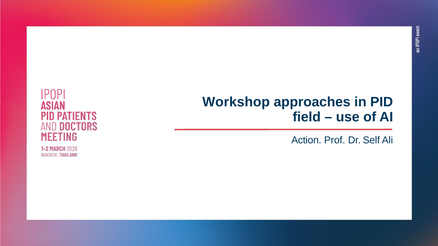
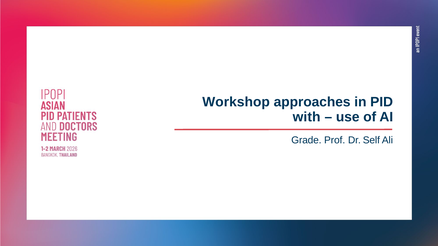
field: field -> with (307, 117)
Action: Action -> Grade (306, 140)
